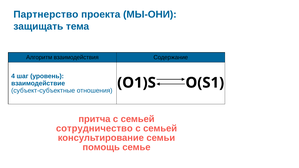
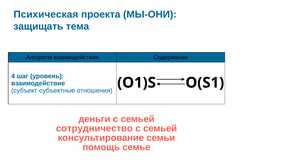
Партнерство: Партнерство -> Психическая (46, 14)
притча: притча -> деньги (94, 119)
